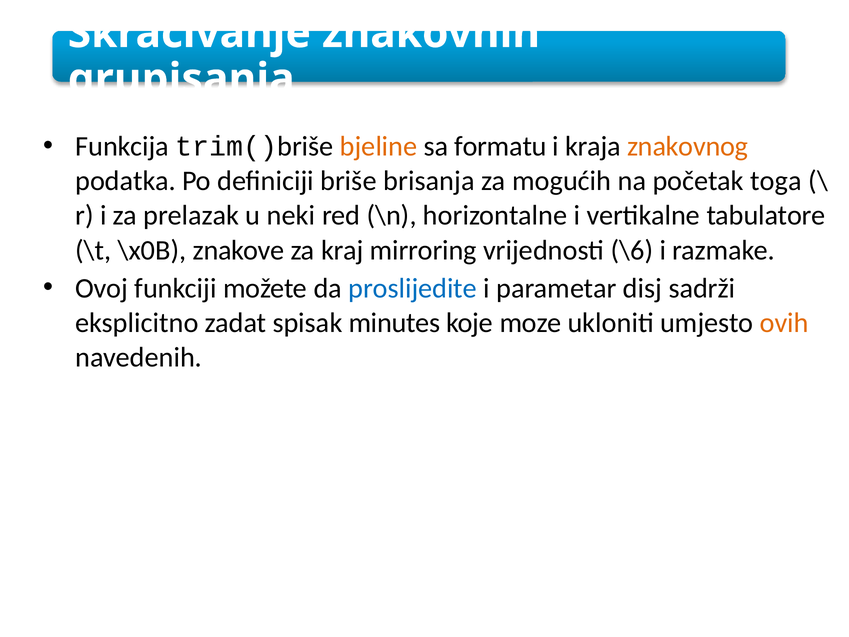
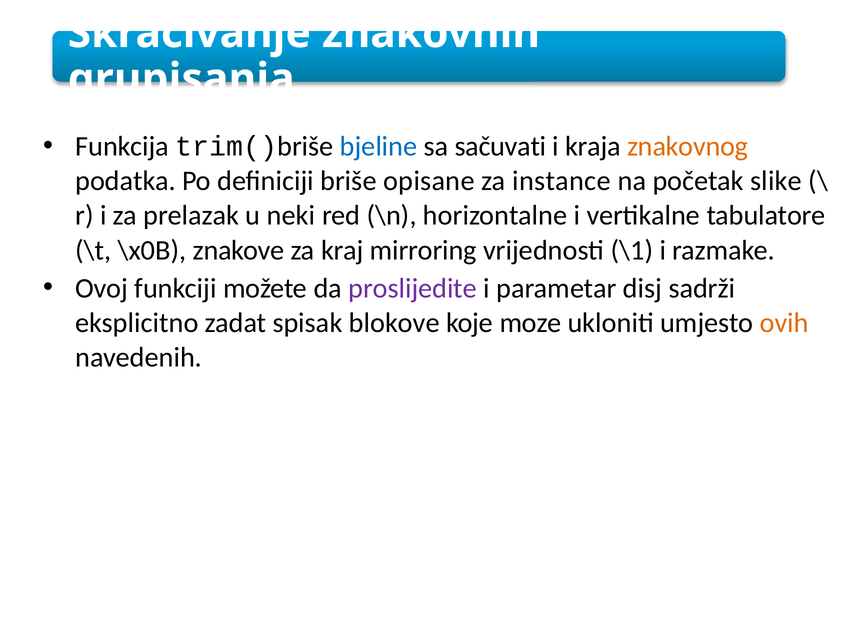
bjeline colour: orange -> blue (379, 146)
formatu: formatu -> sačuvati (500, 146)
brisanja: brisanja -> opisane (429, 181)
mogućih: mogućih -> instance (562, 181)
toga: toga -> slike (776, 181)
\6: \6 -> \1 (632, 250)
proslijedite colour: blue -> purple (413, 288)
minutes: minutes -> blokove (394, 323)
